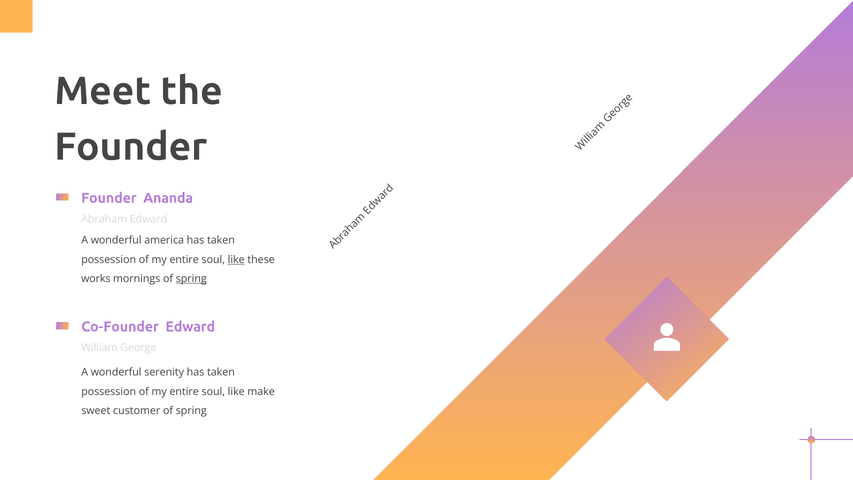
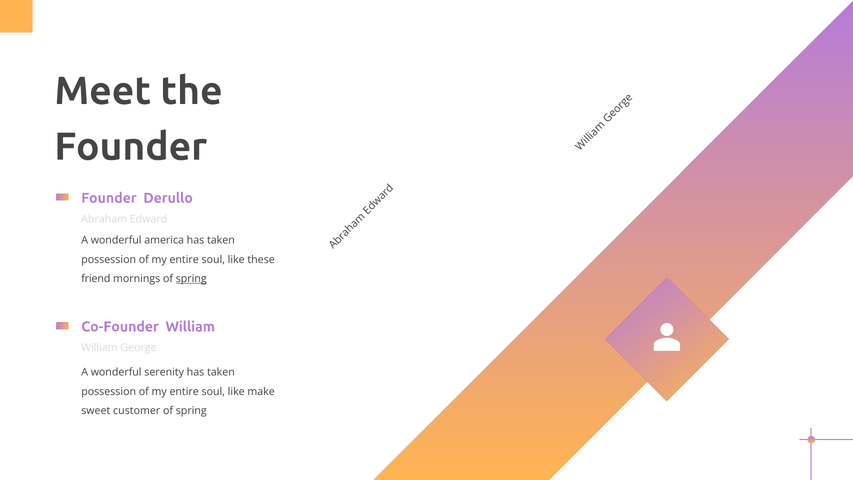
Ananda: Ananda -> Derullo (168, 198)
like underline: present -> none (236, 260)
works: works -> friend (96, 279)
Co-Founder Edward: Edward -> William (190, 327)
